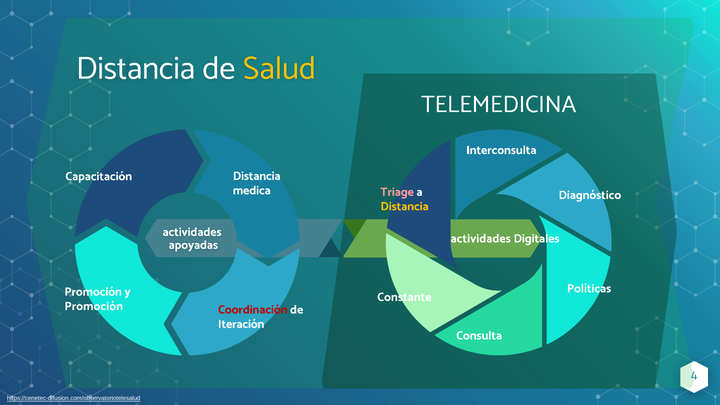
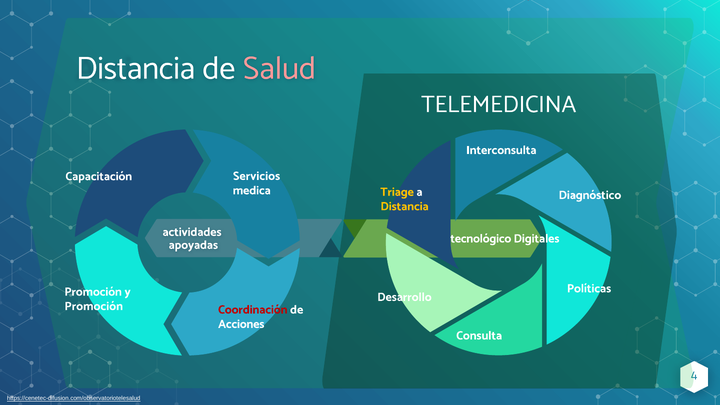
Salud colour: yellow -> pink (279, 68)
Capacitación Distancia: Distancia -> Servicios (257, 176)
Triage colour: pink -> yellow (397, 192)
actividades: actividades -> tecnológico (481, 238)
Constante: Constante -> Desarrollo (404, 297)
Iteración: Iteración -> Acciones (241, 324)
